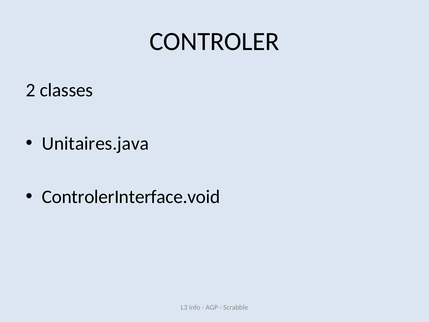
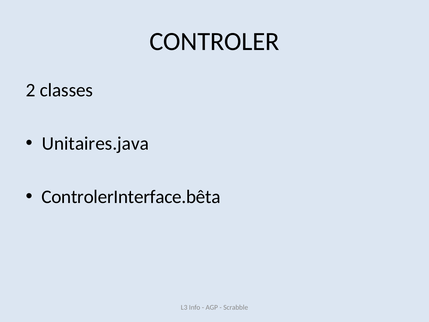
ControlerInterface.void: ControlerInterface.void -> ControlerInterface.bêta (131, 197)
